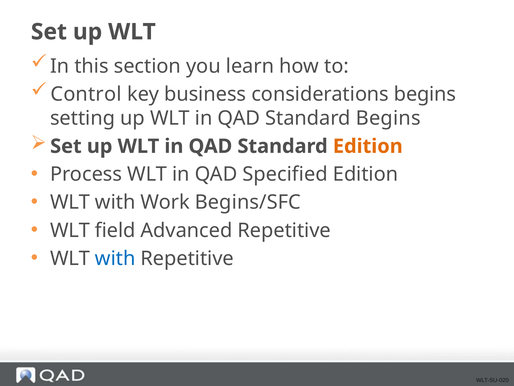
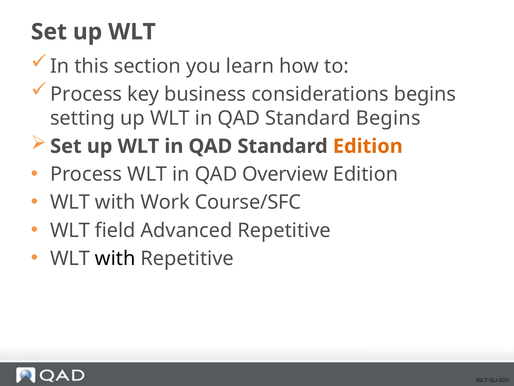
Control: Control -> Process (86, 94)
Specified: Specified -> Overview (285, 174)
Begins/SFC: Begins/SFC -> Course/SFC (248, 202)
with colour: blue -> black (115, 258)
